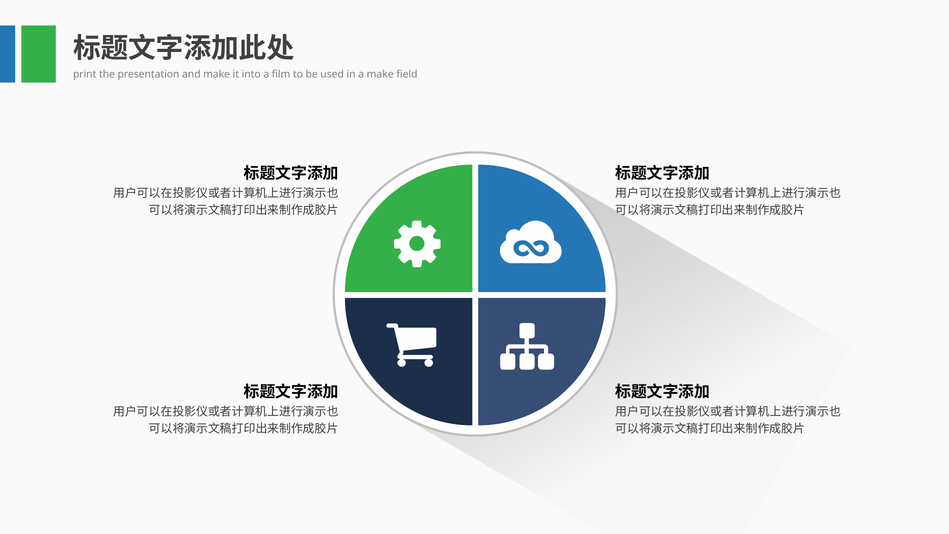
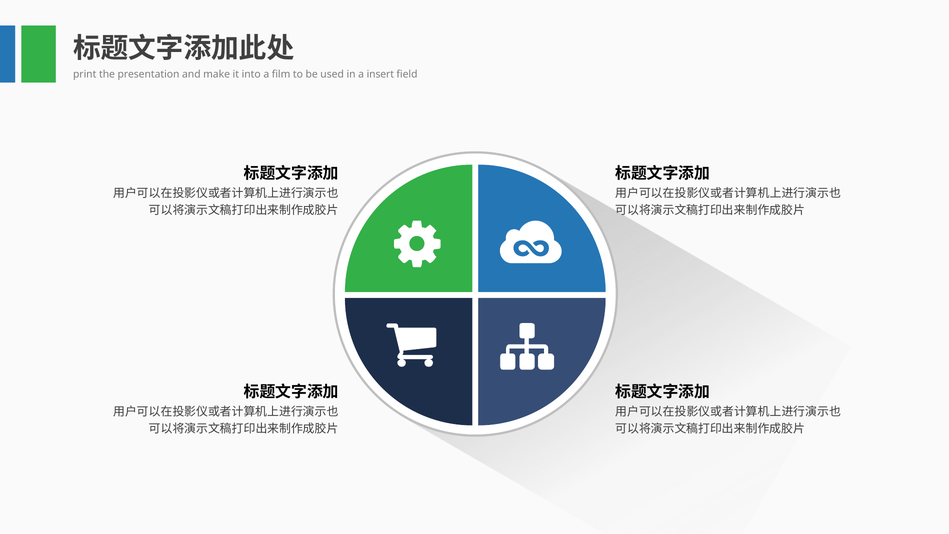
a make: make -> insert (380, 74)
